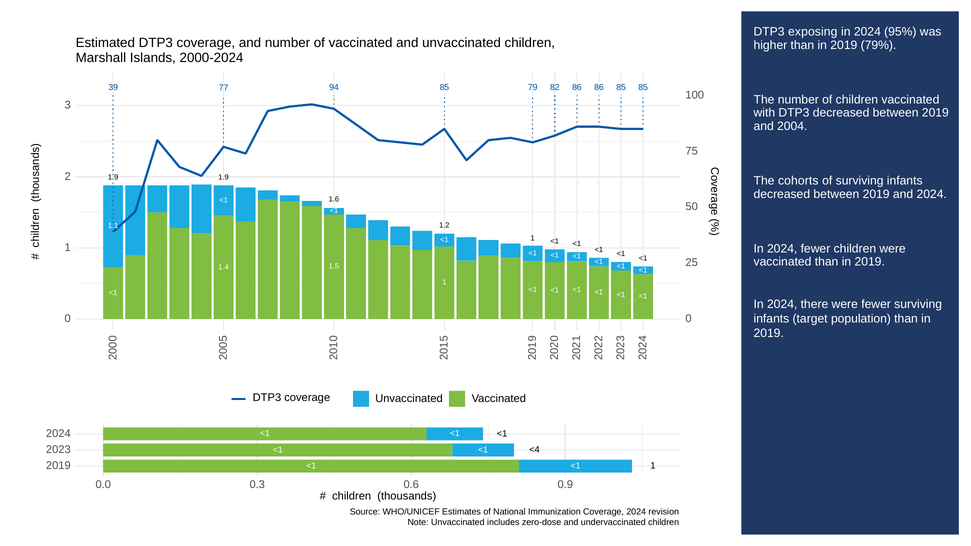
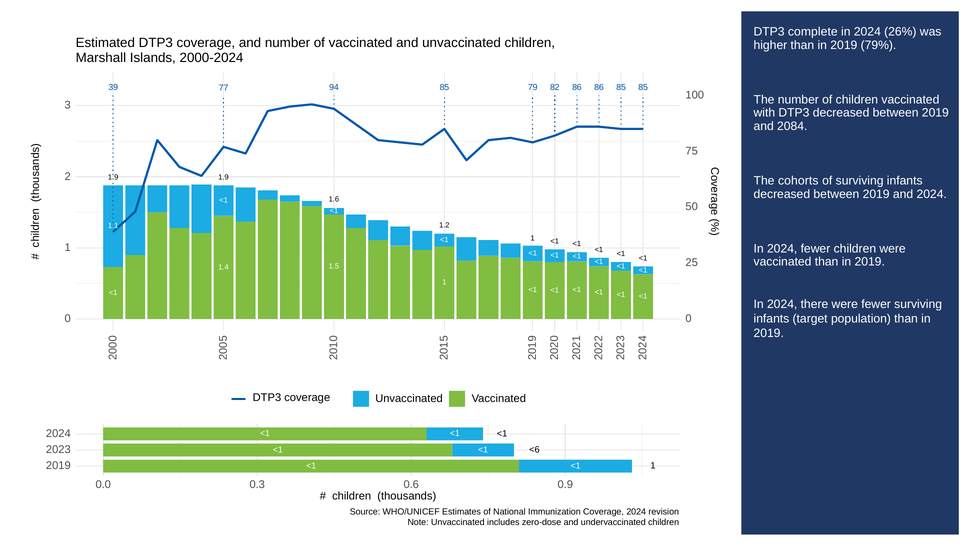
exposing: exposing -> complete (813, 32)
95%: 95% -> 26% (900, 32)
2004: 2004 -> 2084 (792, 126)
<4: <4 -> <6 (534, 450)
